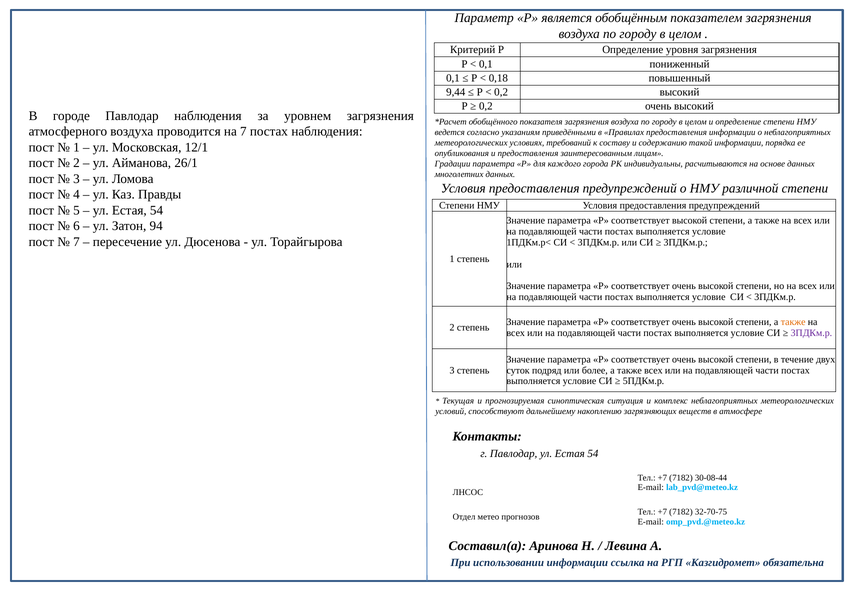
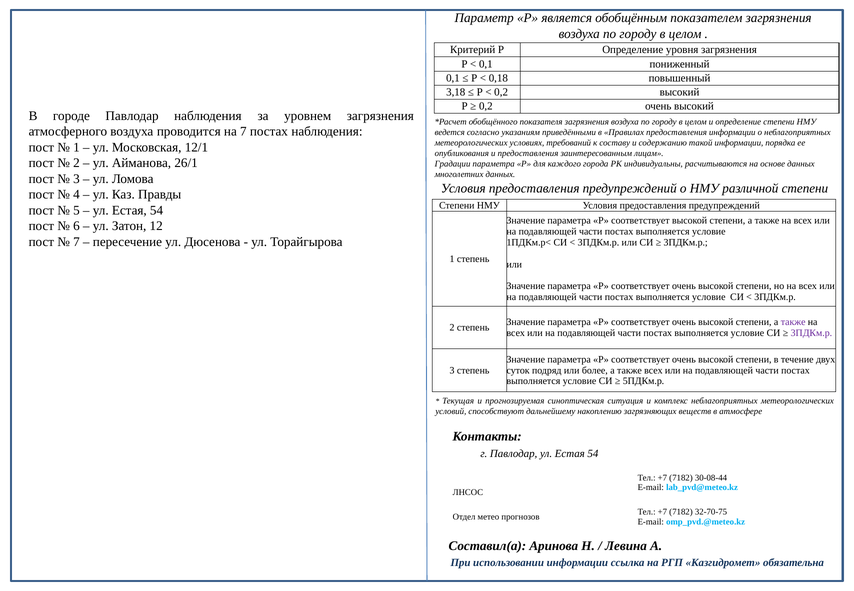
9,44: 9,44 -> 3,18 (456, 92)
94: 94 -> 12 (156, 226)
также colour: orange -> purple (793, 322)
